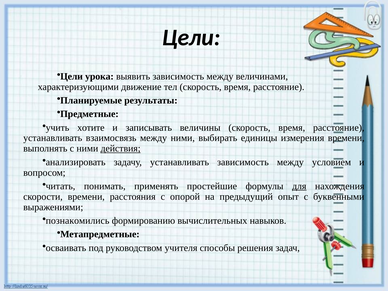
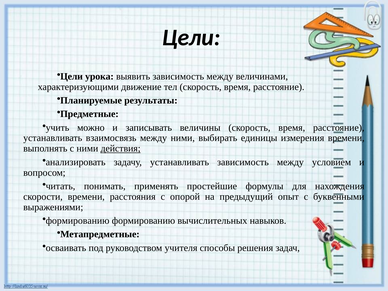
хотите: хотите -> можно (91, 128)
для underline: present -> none (299, 186)
познакомились: познакомились -> формированию (78, 221)
